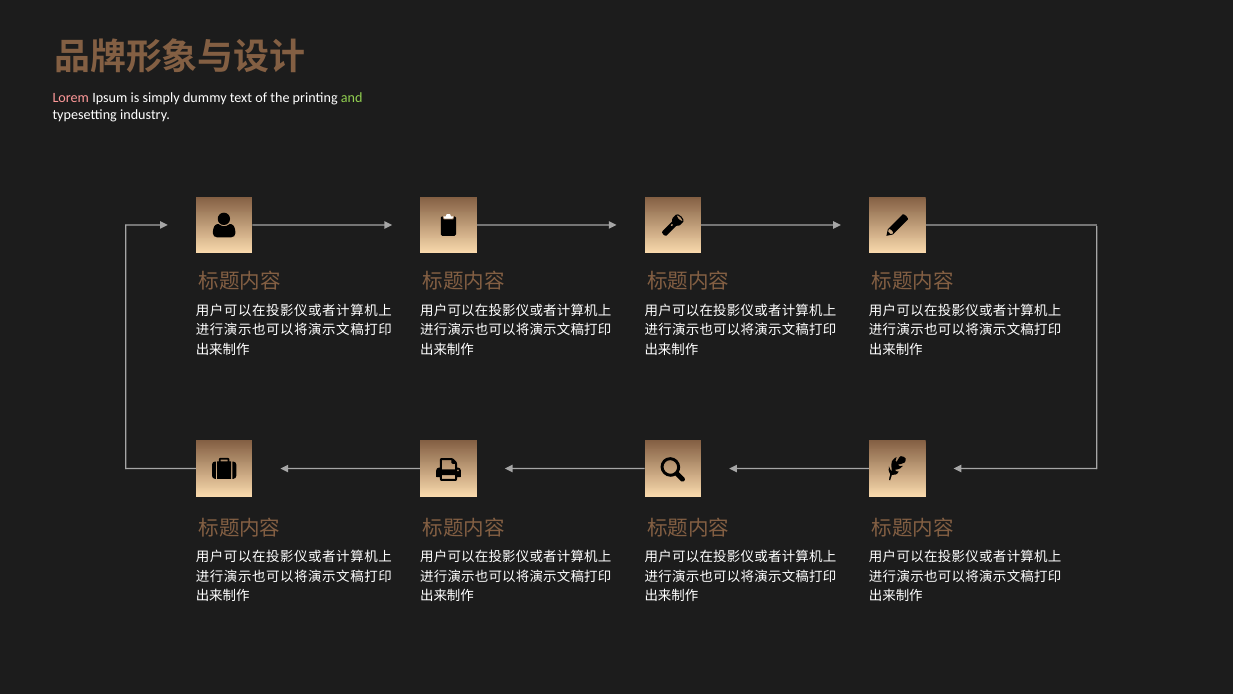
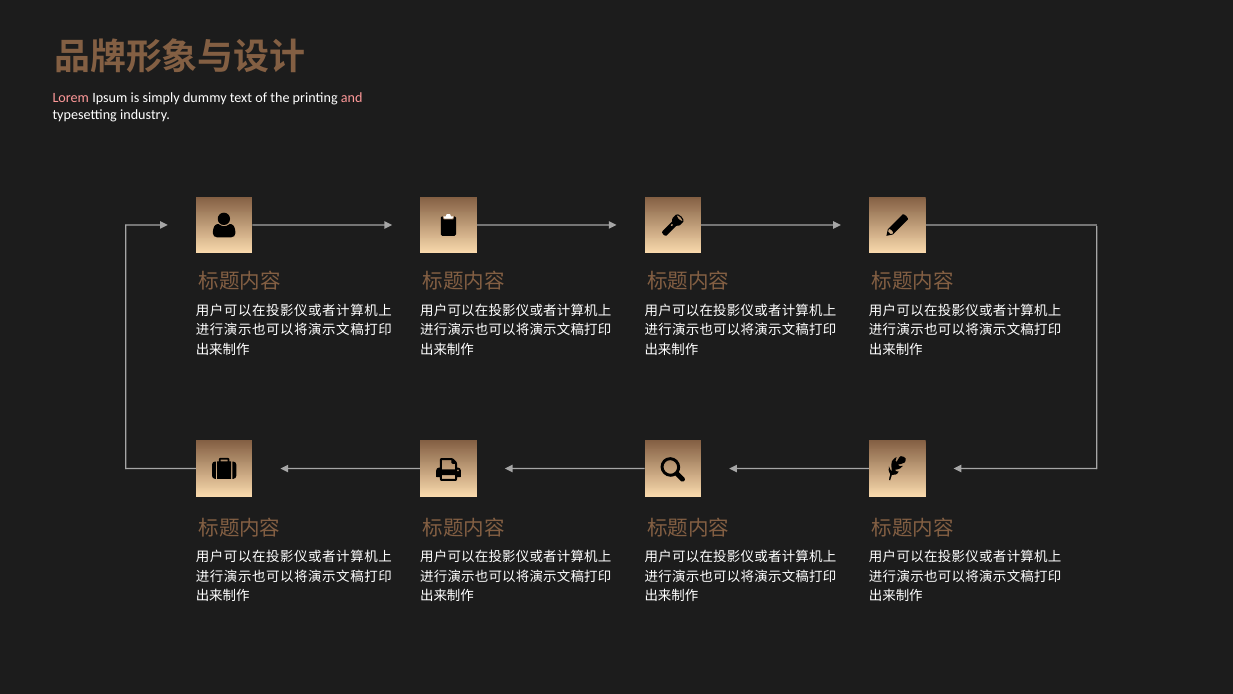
and colour: light green -> pink (352, 98)
